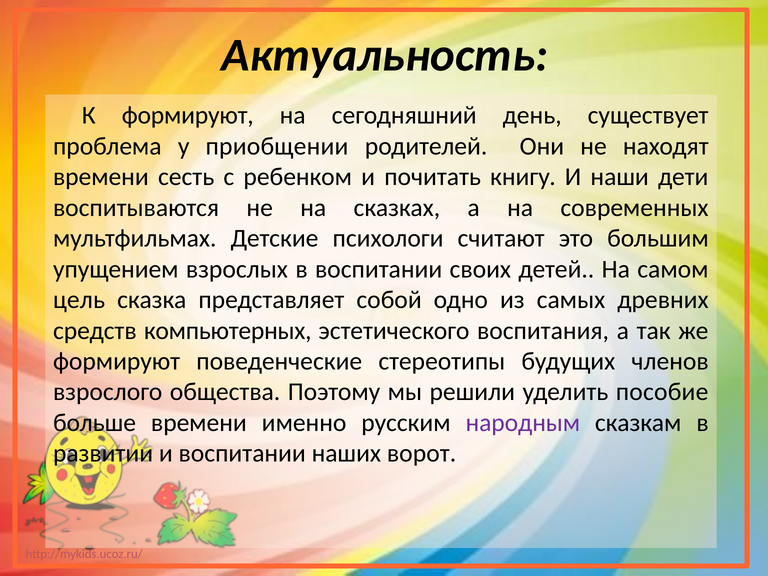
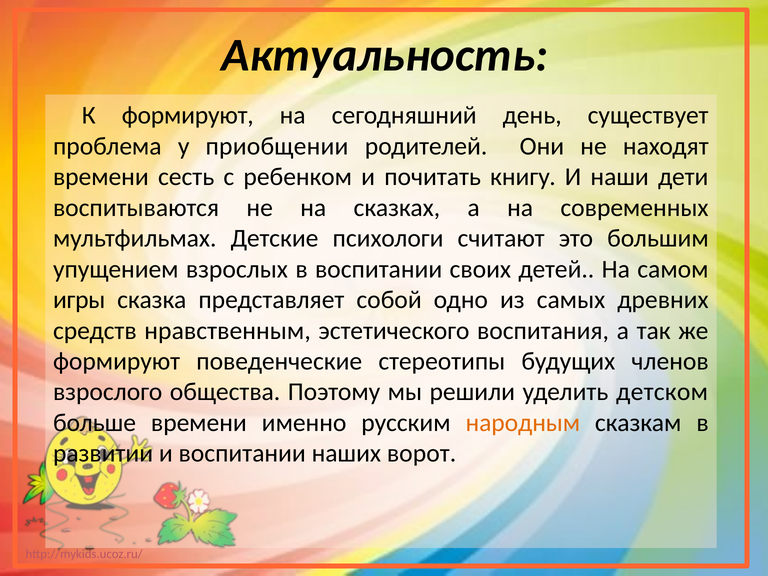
цель: цель -> игры (79, 300)
компьютерных: компьютерных -> нравственным (228, 331)
пособие: пособие -> детском (662, 392)
народным colour: purple -> orange (523, 423)
